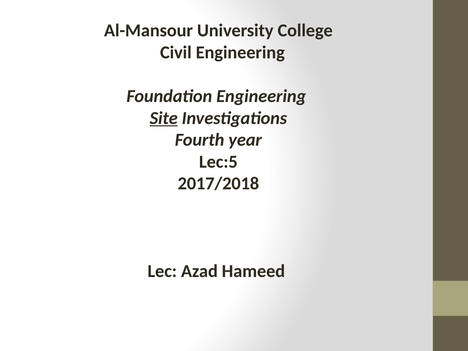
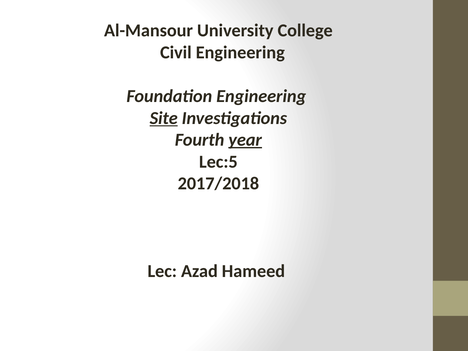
year underline: none -> present (245, 140)
